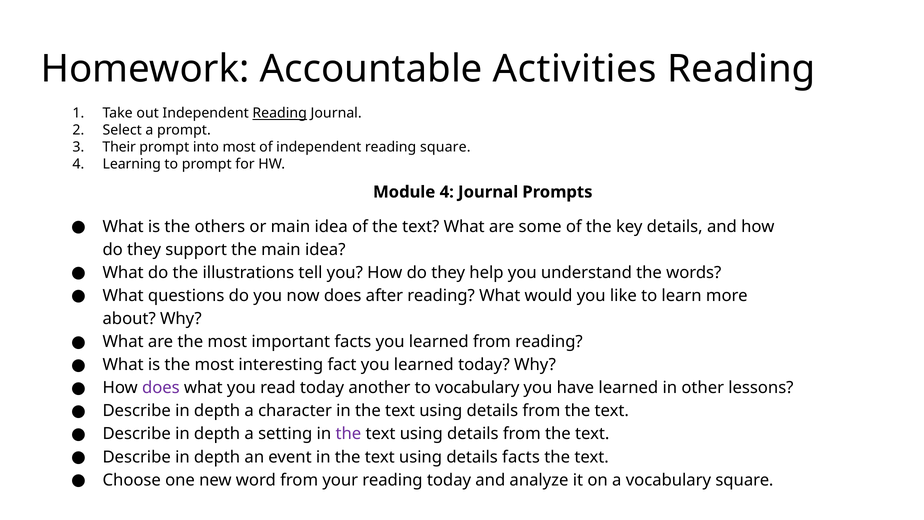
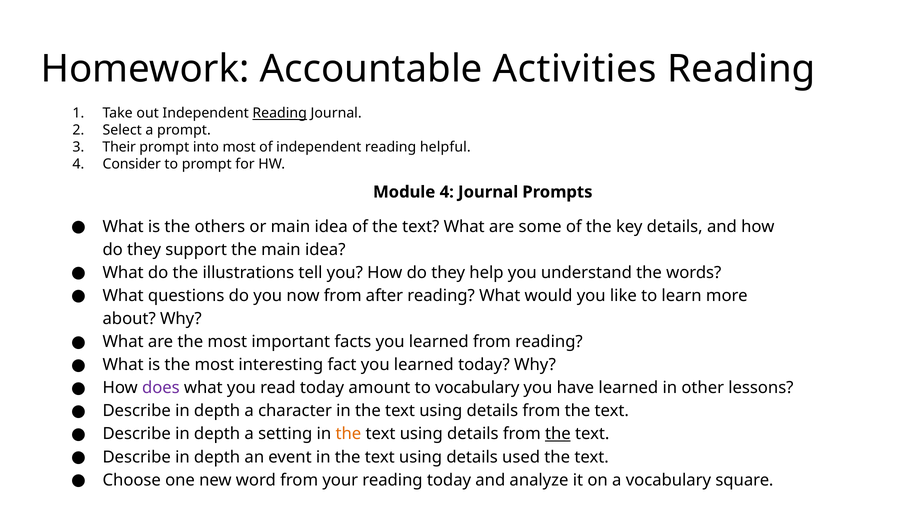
reading square: square -> helpful (445, 147)
Learning: Learning -> Consider (132, 164)
now does: does -> from (343, 296)
another: another -> amount (379, 388)
the colour: purple -> orange (348, 434)
the underline: none -> present (558, 434)
details facts: facts -> used (521, 457)
